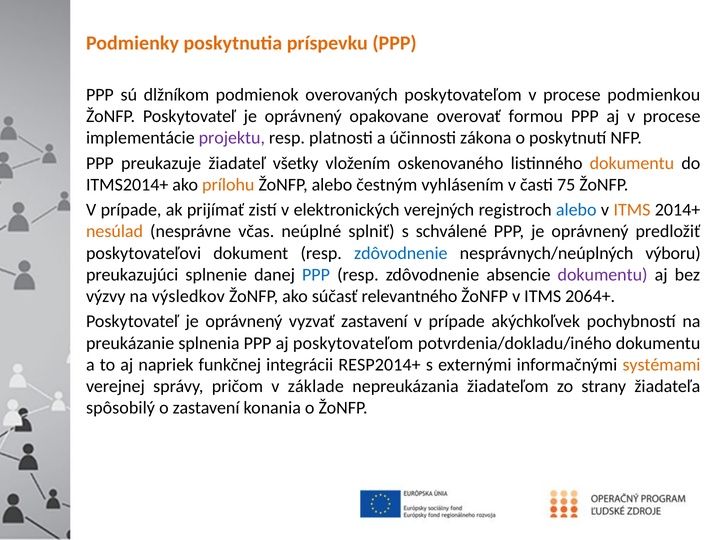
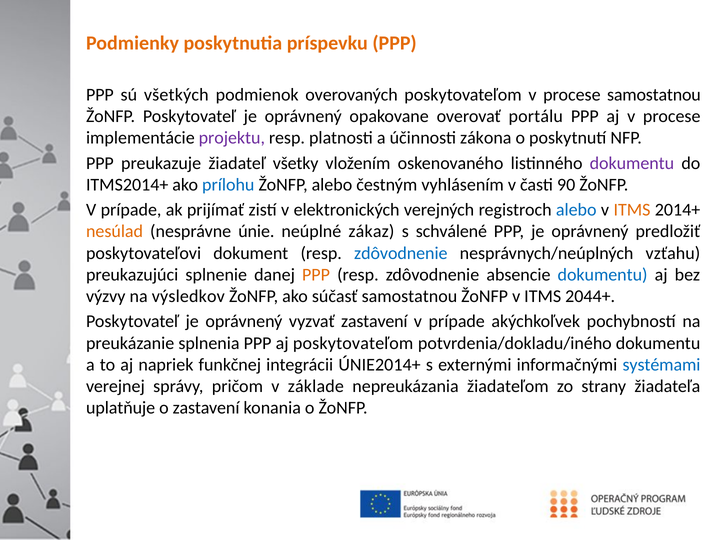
dlžníkom: dlžníkom -> všetkých (176, 95)
procese podmienkou: podmienkou -> samostatnou (654, 95)
formou: formou -> portálu (536, 116)
dokumentu colour: orange -> purple (632, 163)
prílohu colour: orange -> blue (228, 185)
75: 75 -> 90 (566, 185)
včas: včas -> únie (256, 231)
splniť: splniť -> zákaz (371, 231)
výboru: výboru -> vzťahu (673, 253)
PPP colour: blue -> orange (316, 275)
dokumentu colour: purple -> blue (603, 275)
súčasť relevantného: relevantného -> samostatnou (409, 296)
2064+: 2064+ -> 2044+ (590, 296)
RESP2014+: RESP2014+ -> ÚNIE2014+ (380, 365)
systémami colour: orange -> blue (661, 365)
spôsobilý: spôsobilý -> uplatňuje (121, 408)
